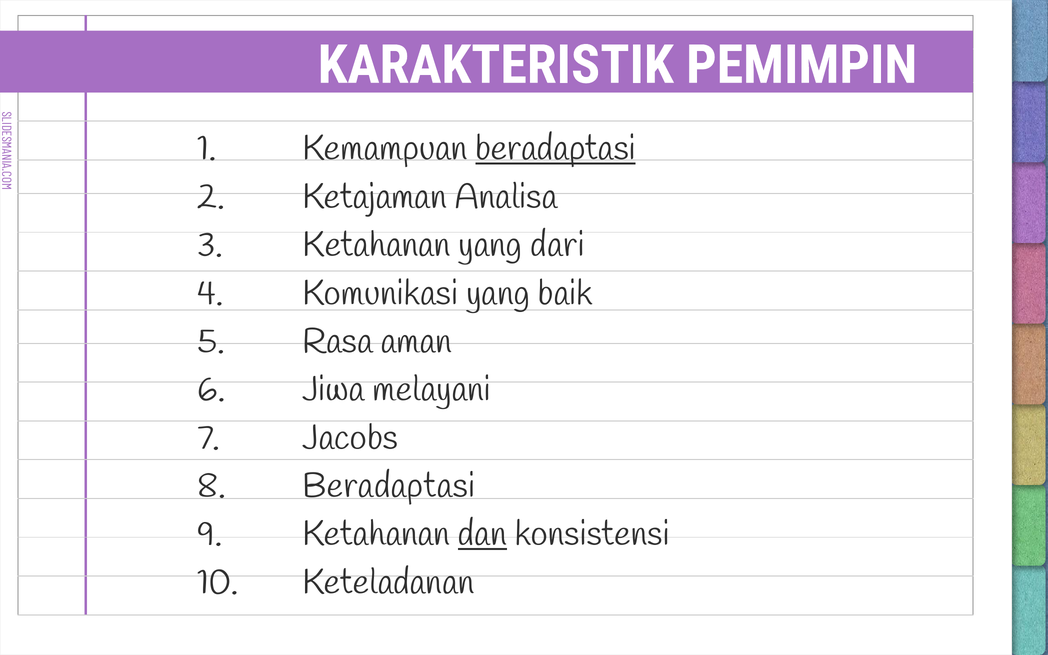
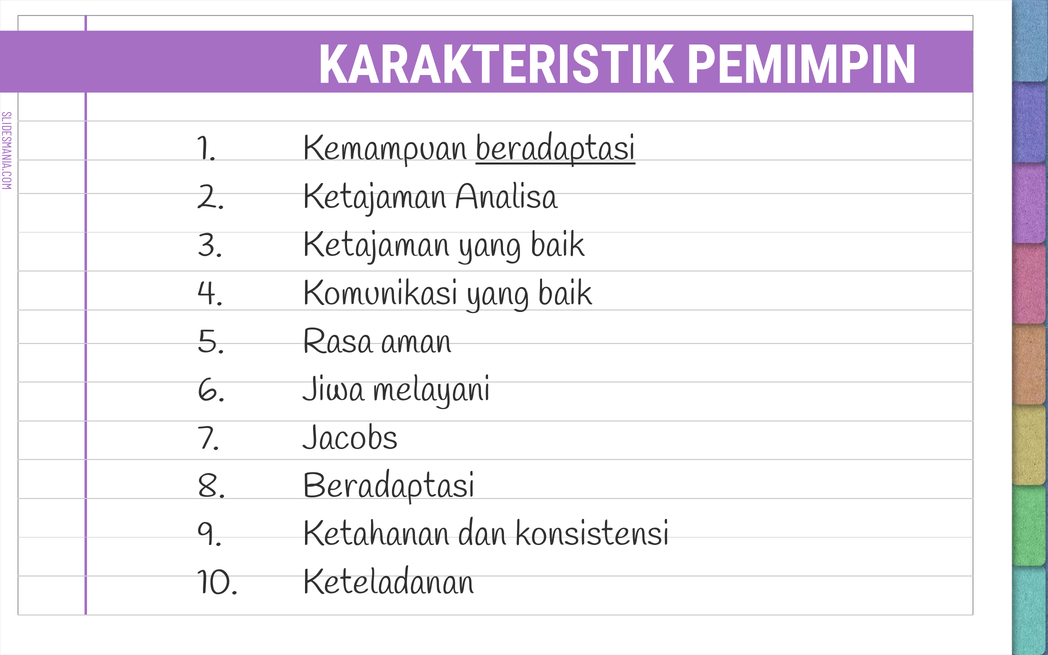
3 Ketahanan: Ketahanan -> Ketajaman (376, 245)
dari: dari -> baik (558, 245)
dan underline: present -> none (482, 534)
